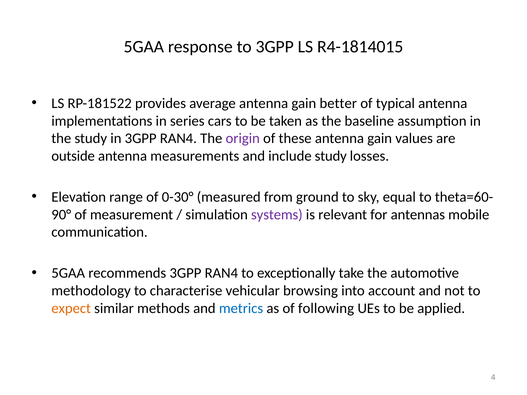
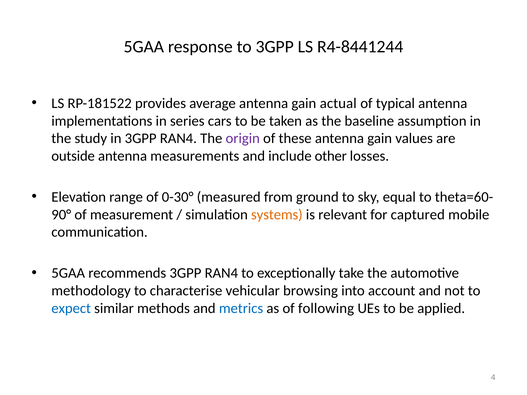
R4-1814015: R4-1814015 -> R4-8441244 (360, 47)
better: better -> actual (338, 103)
include study: study -> other (331, 156)
systems colour: purple -> orange (277, 215)
antennas: antennas -> captured (418, 215)
expect colour: orange -> blue (71, 308)
